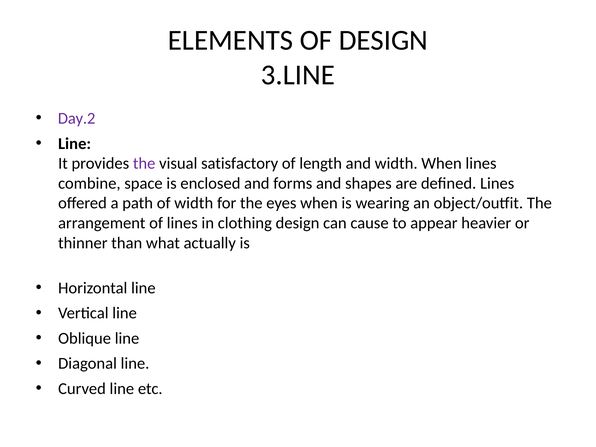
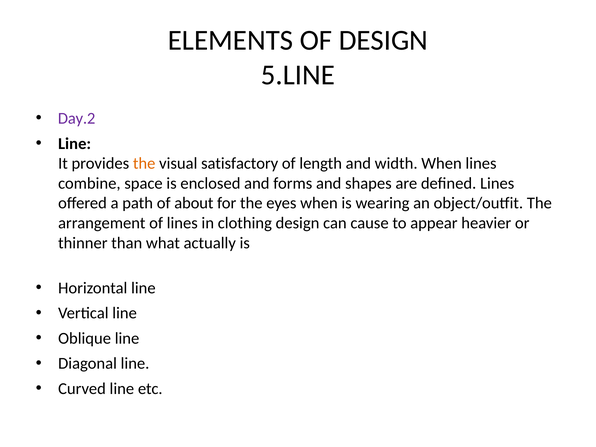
3.LINE: 3.LINE -> 5.LINE (298, 75)
the colour: purple -> orange (144, 163)
of width: width -> about (194, 203)
